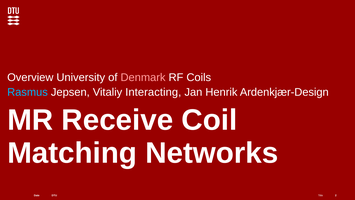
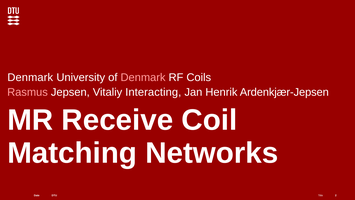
Overview: Overview -> Denmark (30, 77)
Rasmus colour: light blue -> pink (28, 92)
Ardenkjær-Design: Ardenkjær-Design -> Ardenkjær-Jepsen (284, 92)
